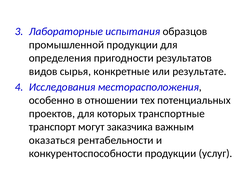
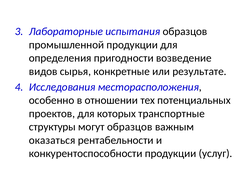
результатов: результатов -> возведение (184, 58)
транспорт: транспорт -> структуры (52, 127)
могут заказчика: заказчика -> образцов (130, 127)
